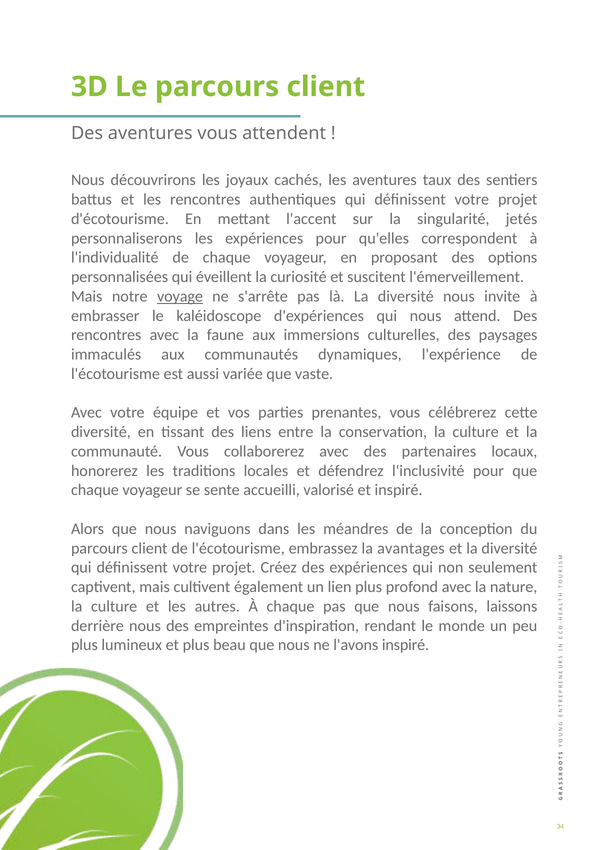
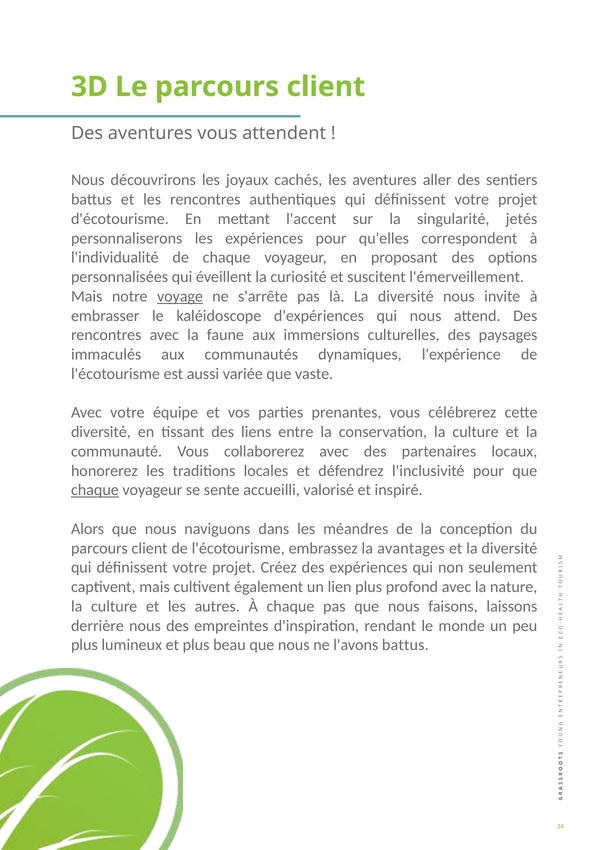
taux: taux -> aller (437, 180)
chaque underline: none -> present (95, 490)
l'avons inspiré: inspiré -> battus (405, 645)
